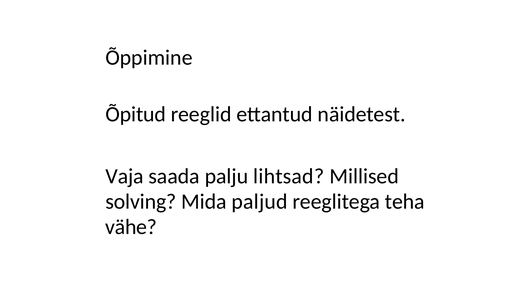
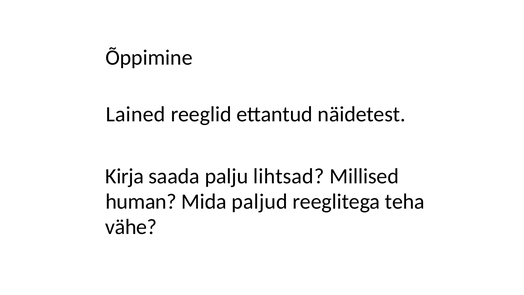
Õpitud: Õpitud -> Lained (136, 114)
Vaja: Vaja -> Kirja (125, 176)
solving: solving -> human (141, 201)
